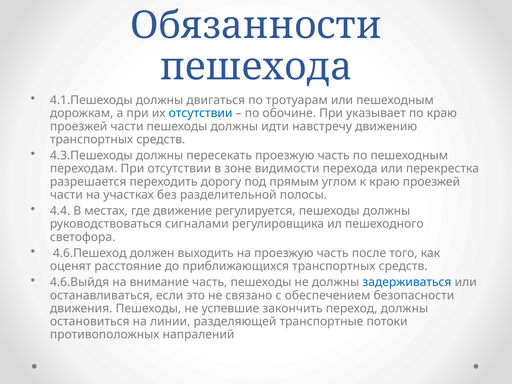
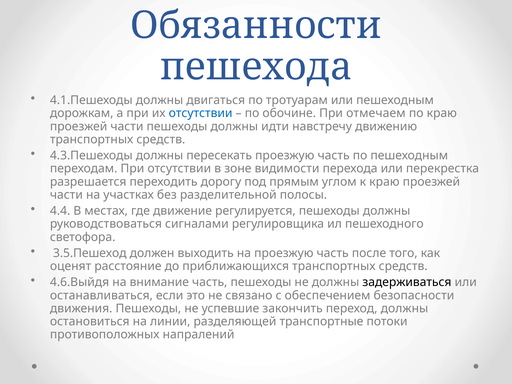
указывает: указывает -> отмечаем (376, 113)
4.6.Пешеход: 4.6.Пешеход -> 3.5.Пешеход (90, 253)
задерживаться colour: blue -> black (407, 282)
